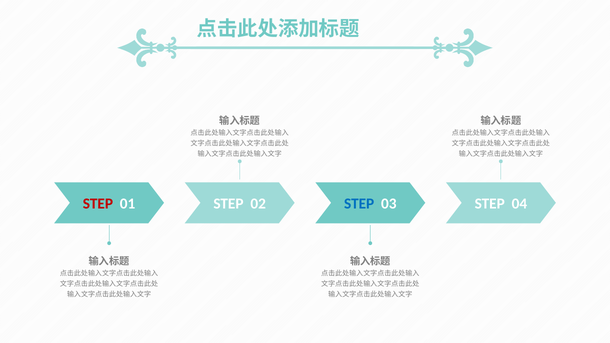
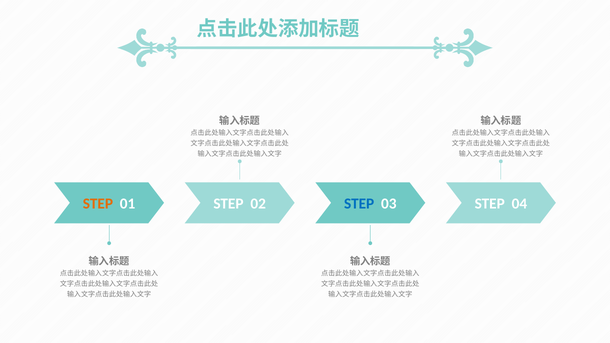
STEP colour: red -> orange (98, 204)
